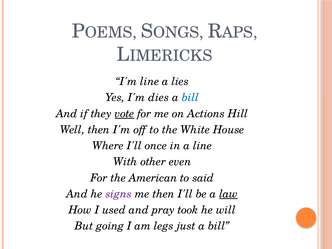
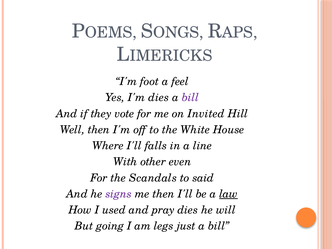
I'm line: line -> foot (150, 82)
lies: lies -> feel (180, 82)
bill colour: blue -> purple (190, 98)
vote underline: present -> none (125, 114)
Actions: Actions -> Invited (206, 114)
once: once -> falls (156, 146)
American: American -> Scandals (153, 178)
pray took: took -> dies (188, 210)
